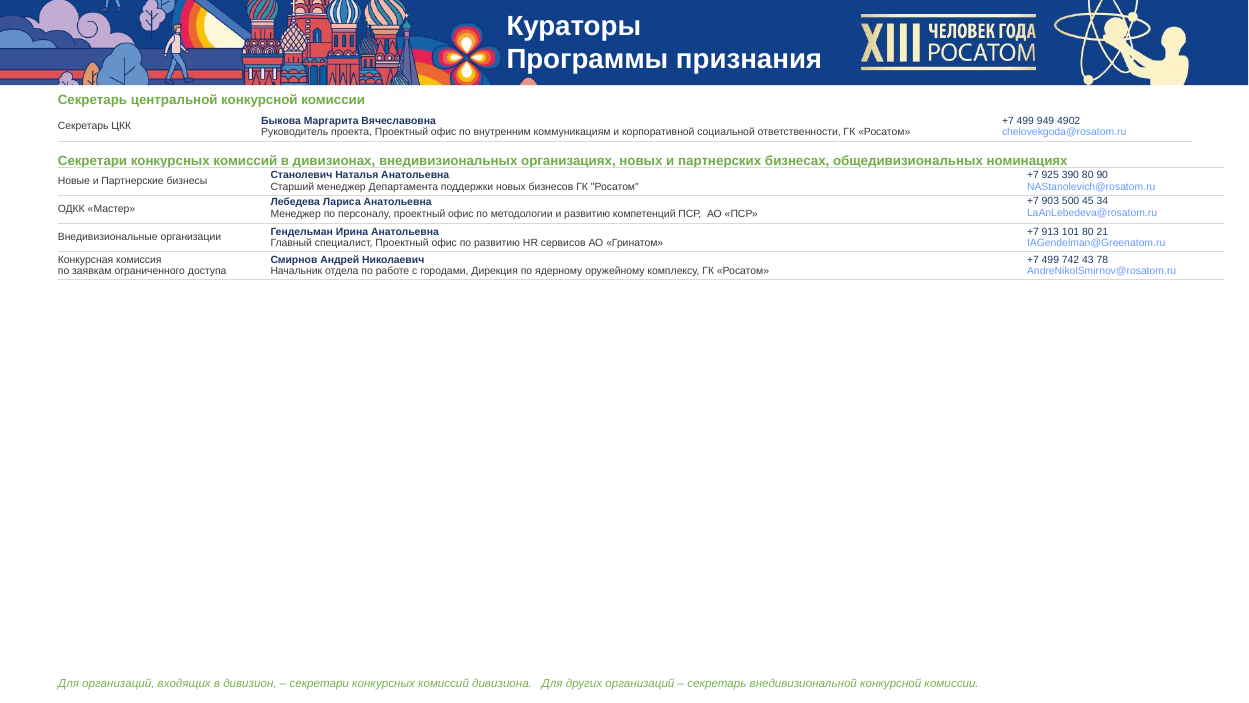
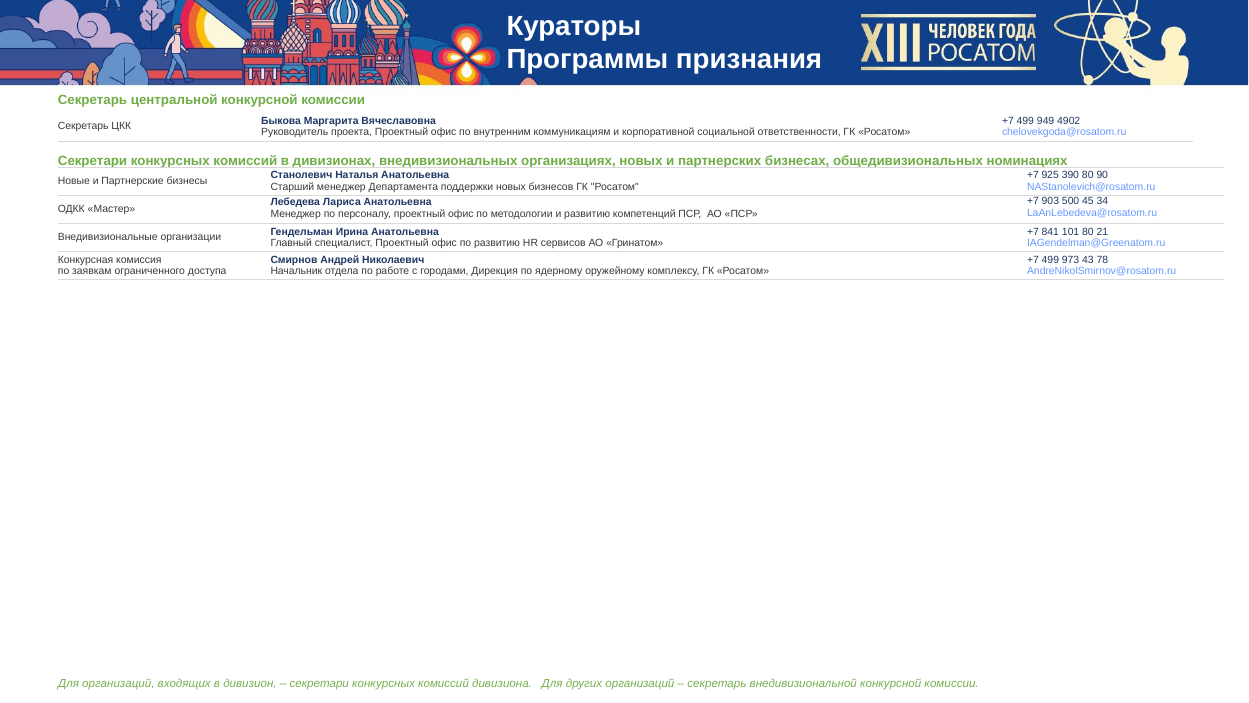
913: 913 -> 841 (1050, 231)
742: 742 -> 973 (1071, 260)
